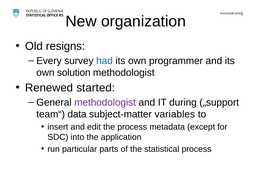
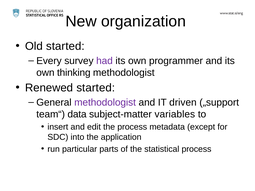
Old resigns: resigns -> started (65, 46)
had colour: blue -> purple (104, 61)
solution: solution -> thinking (74, 73)
during: during -> driven (183, 103)
